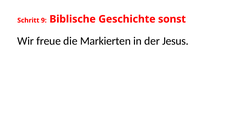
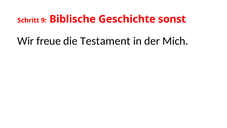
Markierten: Markierten -> Testament (105, 41)
Jesus: Jesus -> Mich (175, 41)
